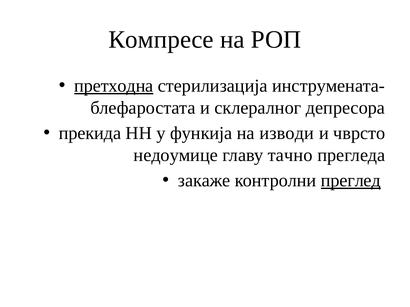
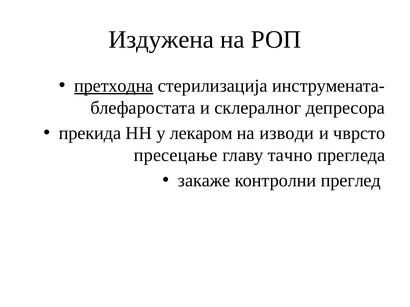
Компресе: Компресе -> Издужена (161, 40)
функија: функија -> лекаром (201, 133)
недоумице: недоумице -> пресецање (176, 155)
преглед underline: present -> none (351, 181)
